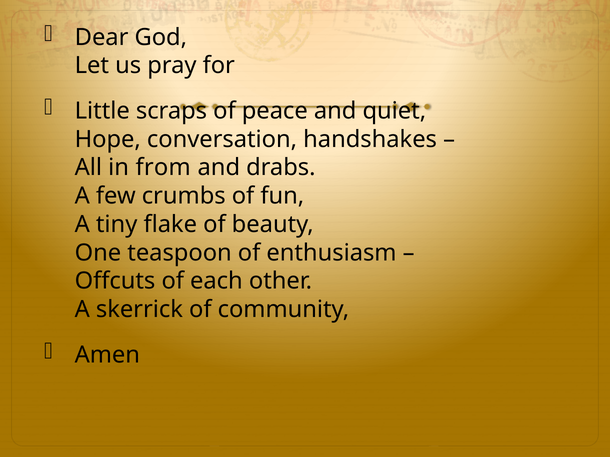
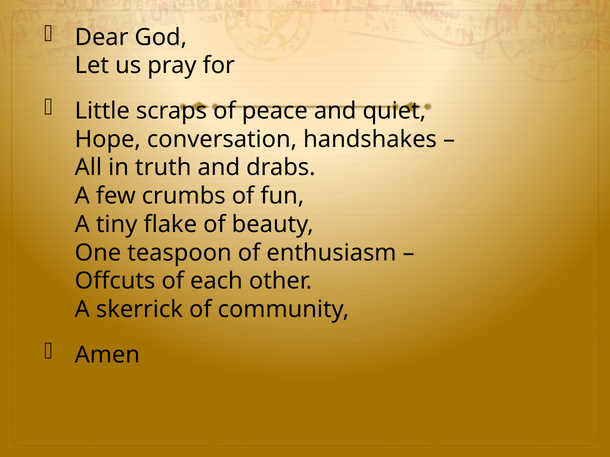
from: from -> truth (163, 168)
